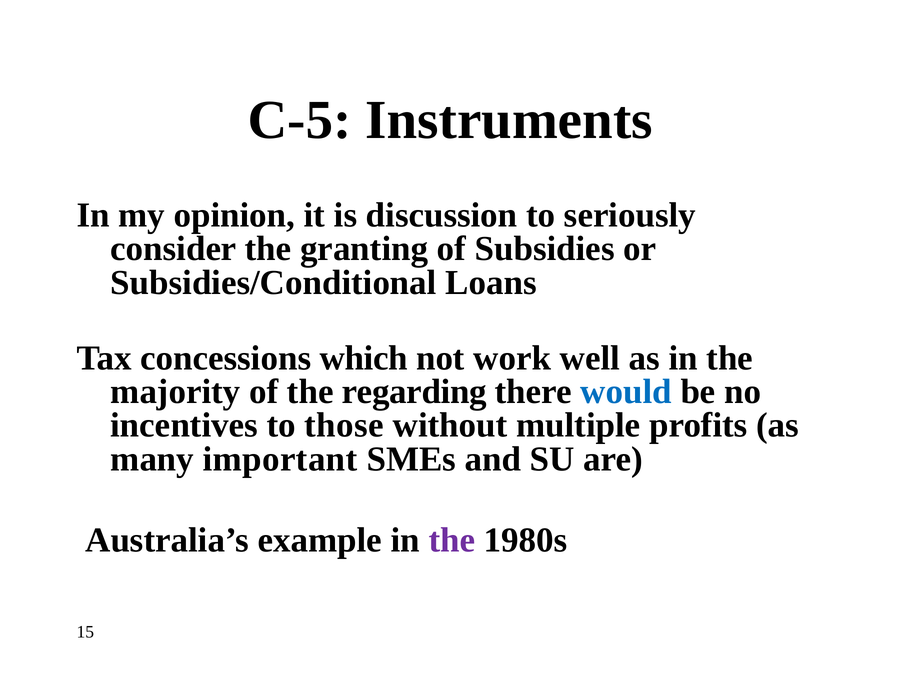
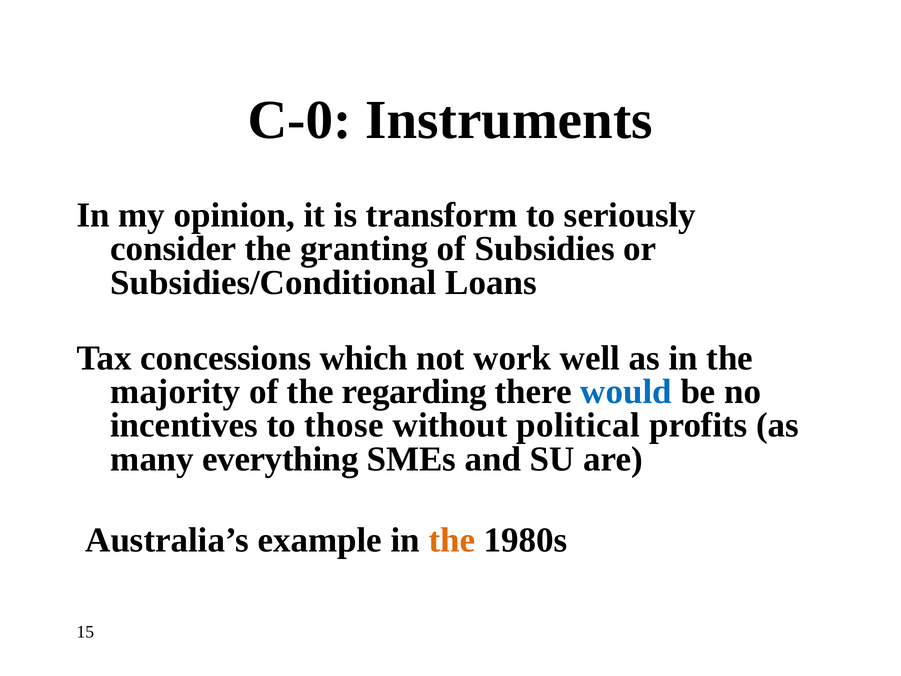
C-5: C-5 -> C-0 (300, 120)
discussion: discussion -> transform (442, 215)
multiple: multiple -> political (578, 425)
important: important -> everything (280, 459)
the colour: purple -> orange (452, 540)
